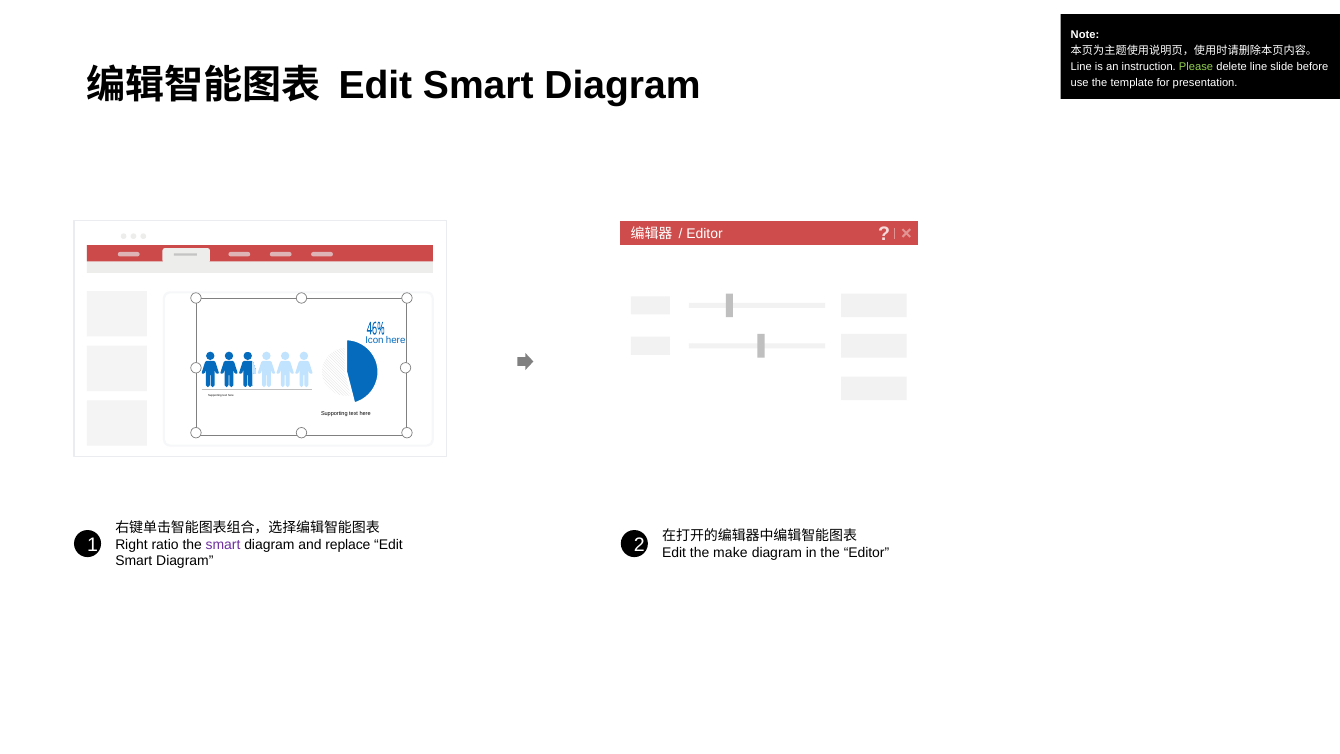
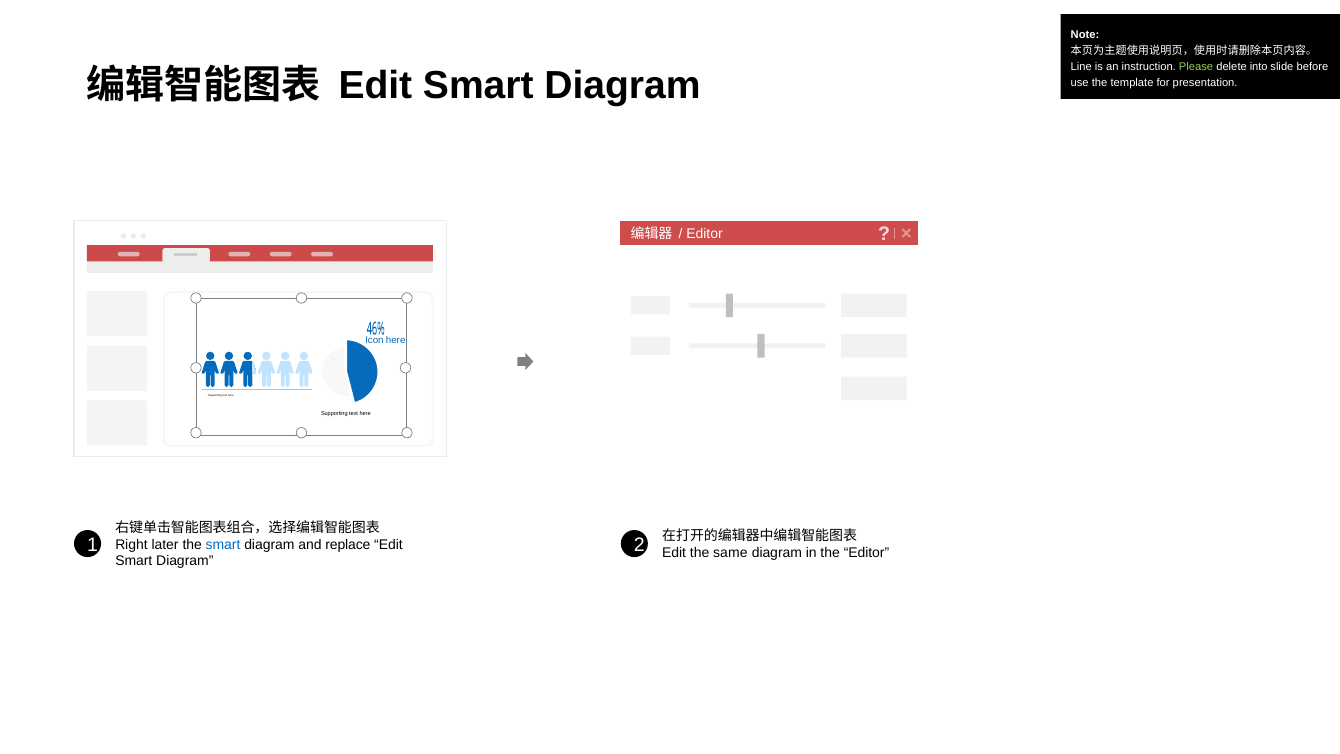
delete line: line -> into (1259, 67)
ratio: ratio -> later (165, 544)
smart colour: purple -> blue (223, 544)
make: make -> same (730, 553)
